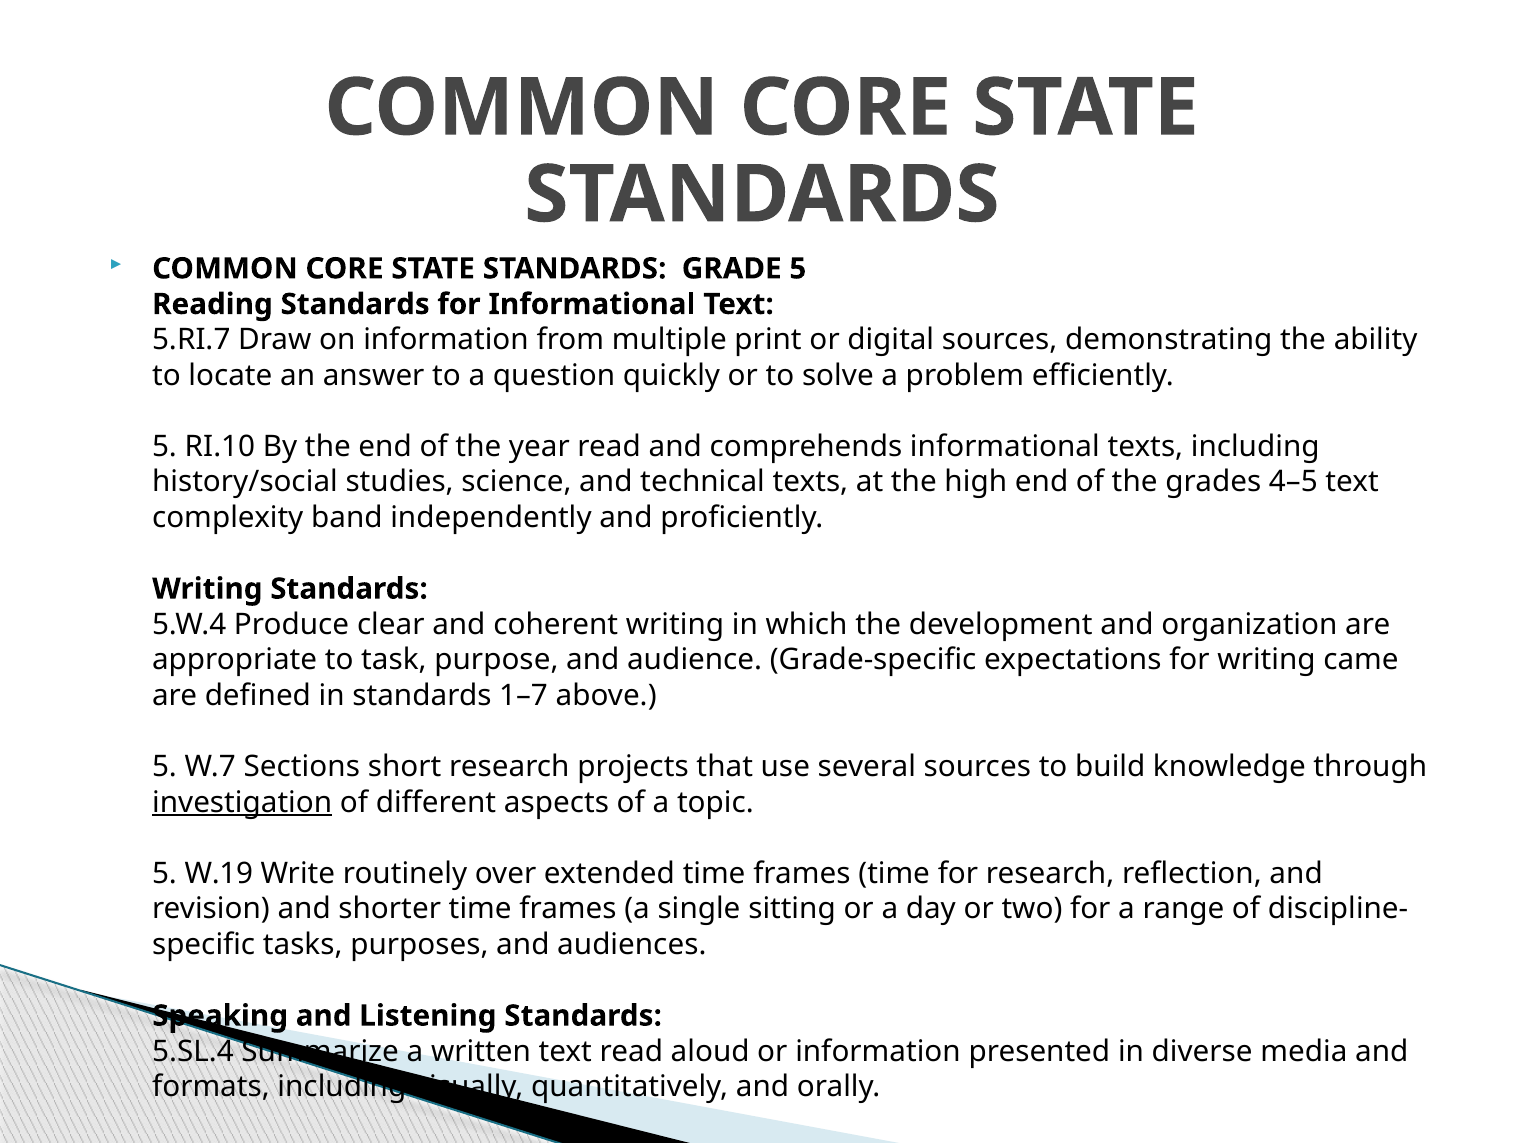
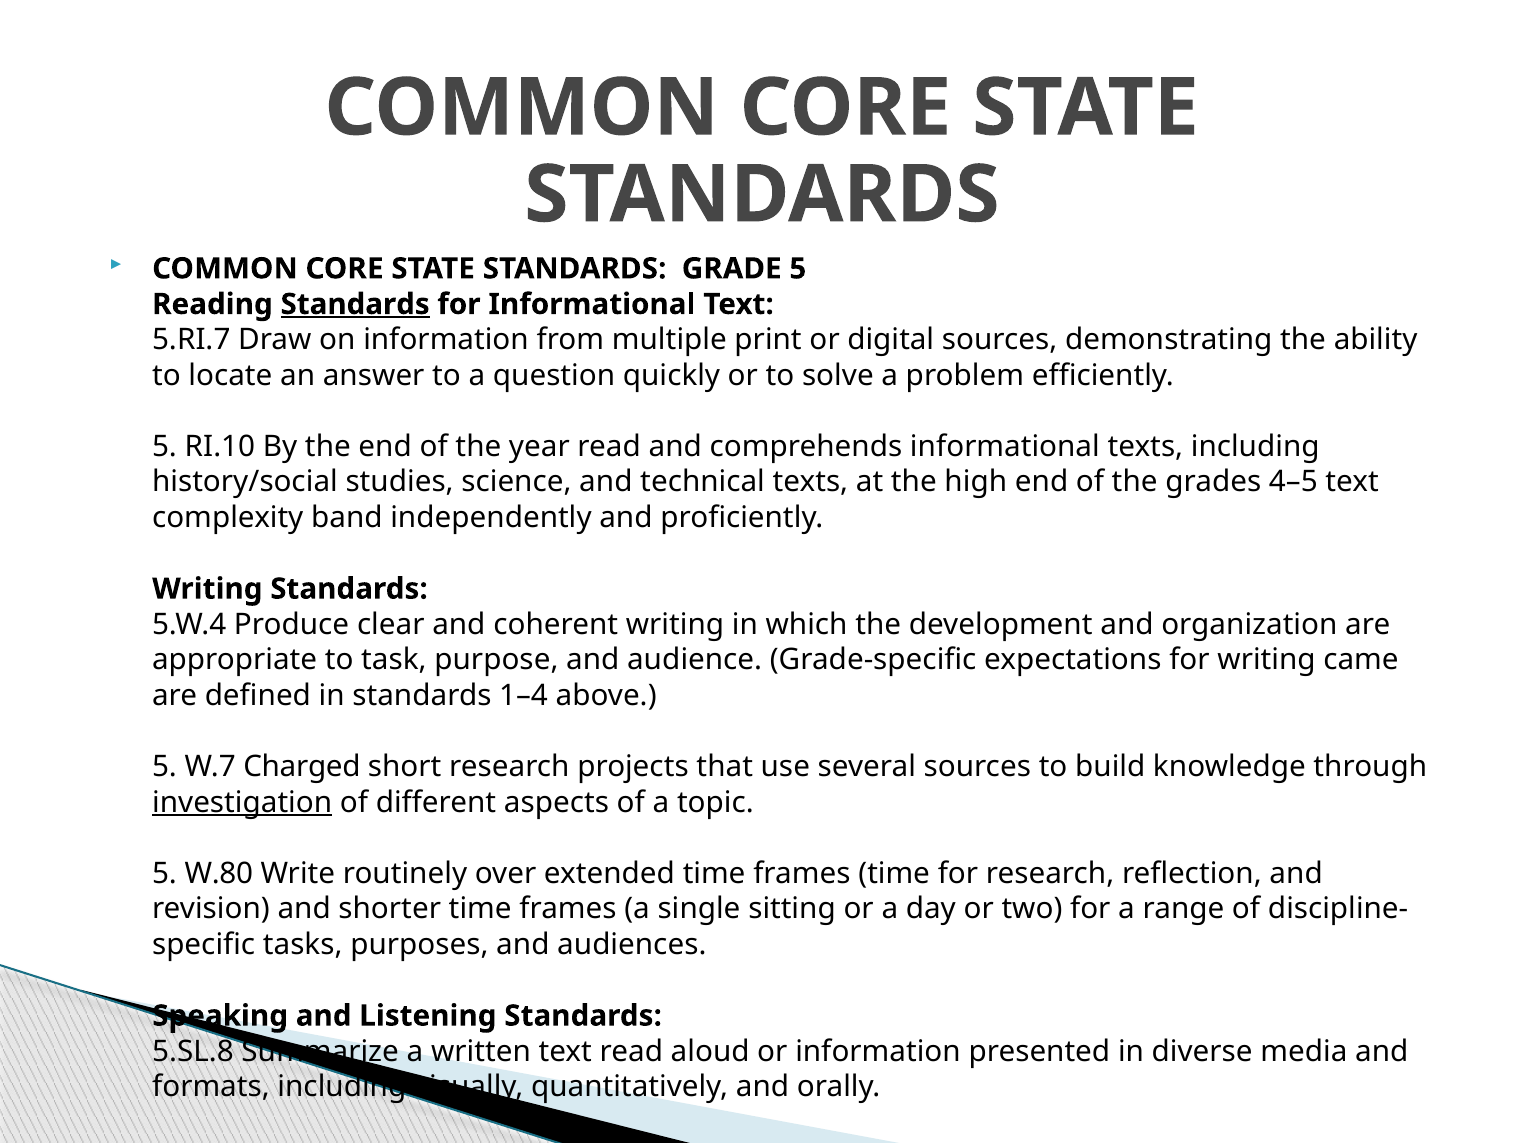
Standards underline: none -> present (355, 304)
1–7: 1–7 -> 1–4 (524, 696)
Sections: Sections -> Charged (302, 767)
W.19: W.19 -> W.80 (219, 874)
5.SL.4: 5.SL.4 -> 5.SL.8 (193, 1051)
